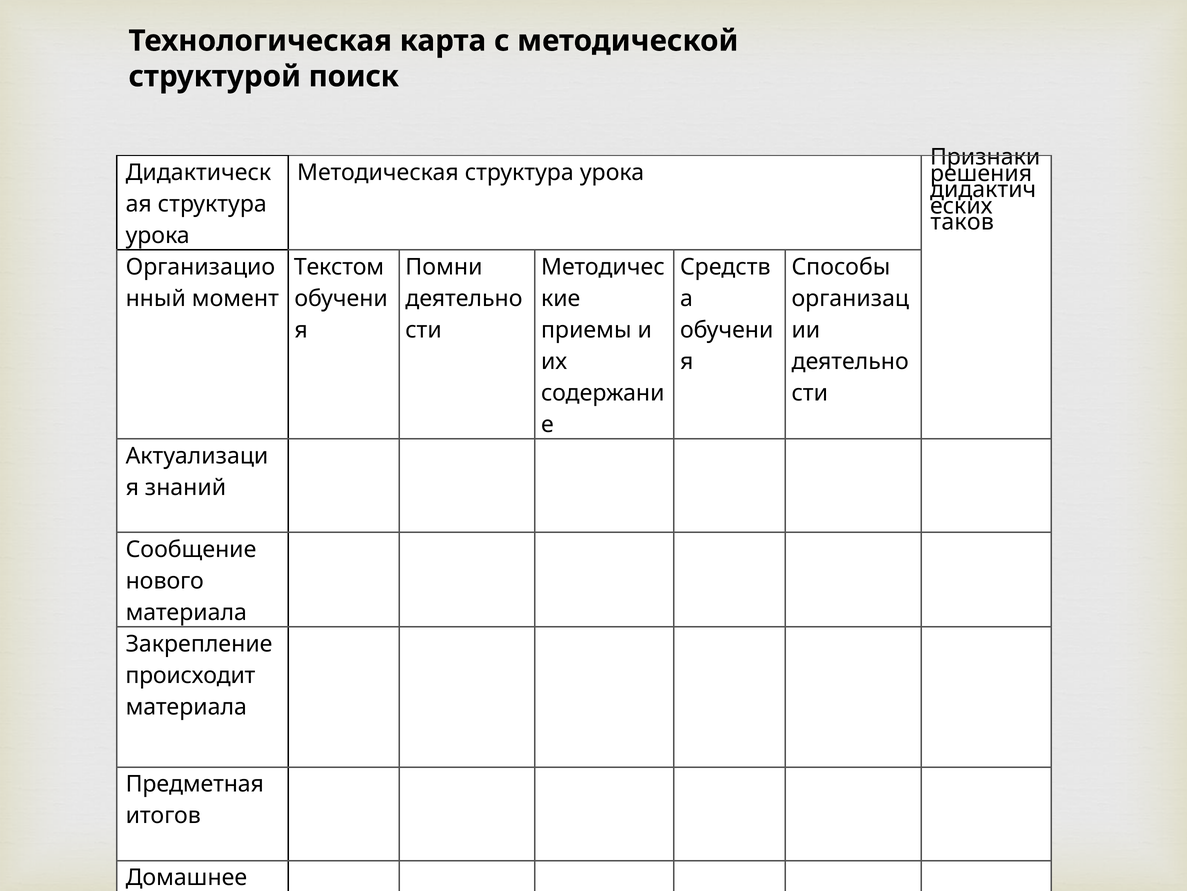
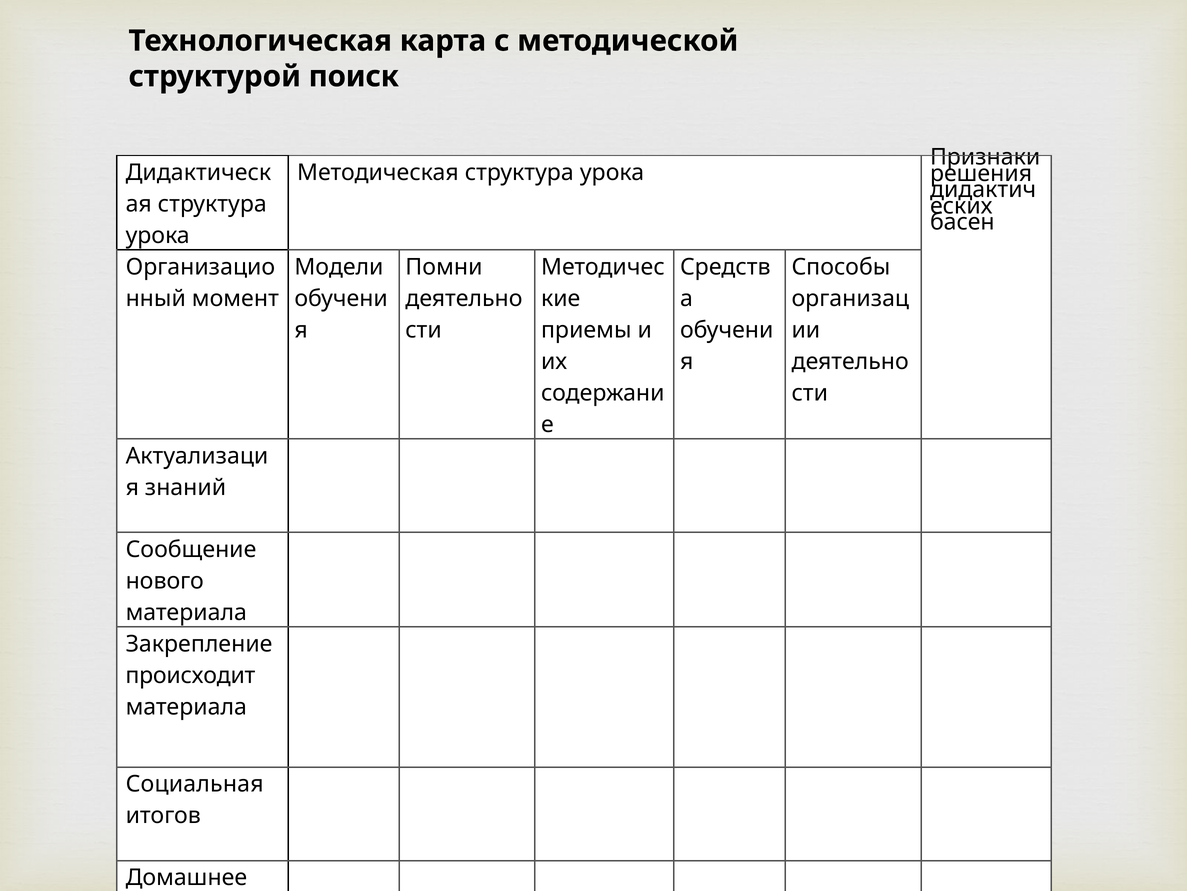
таков: таков -> басен (962, 222)
Текстом: Текстом -> Модели (339, 267)
Предметная: Предметная -> Социальная (195, 784)
